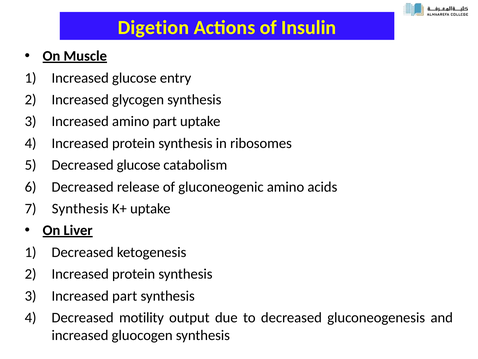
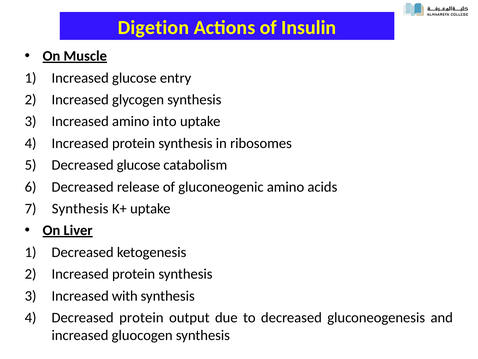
amino part: part -> into (165, 121)
Increased part: part -> with (125, 295)
Decreased motility: motility -> protein (141, 317)
